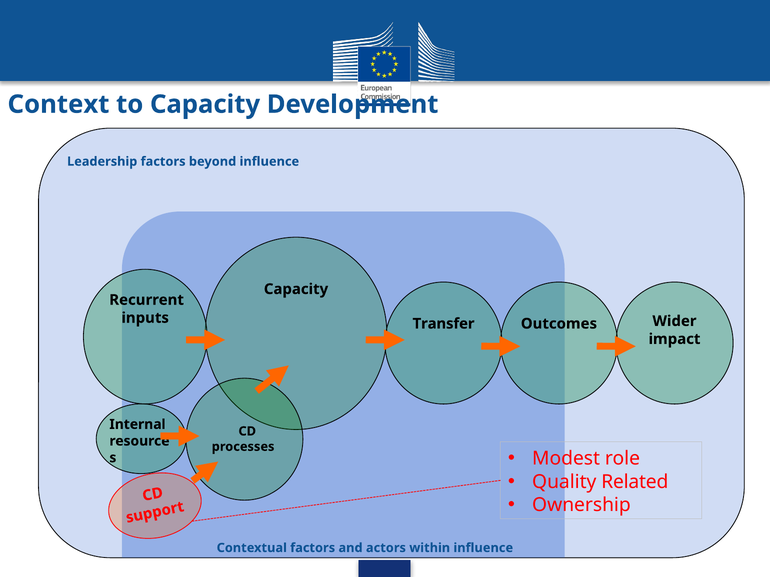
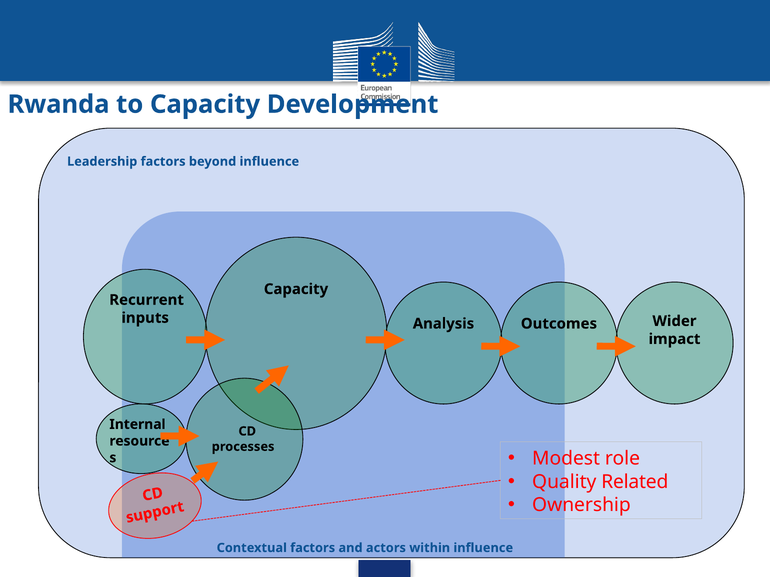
Context: Context -> Rwanda (59, 104)
Transfer: Transfer -> Analysis (443, 324)
